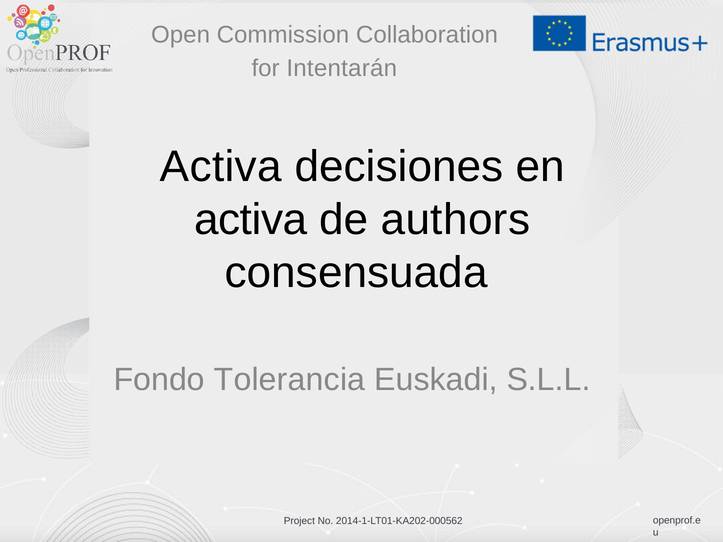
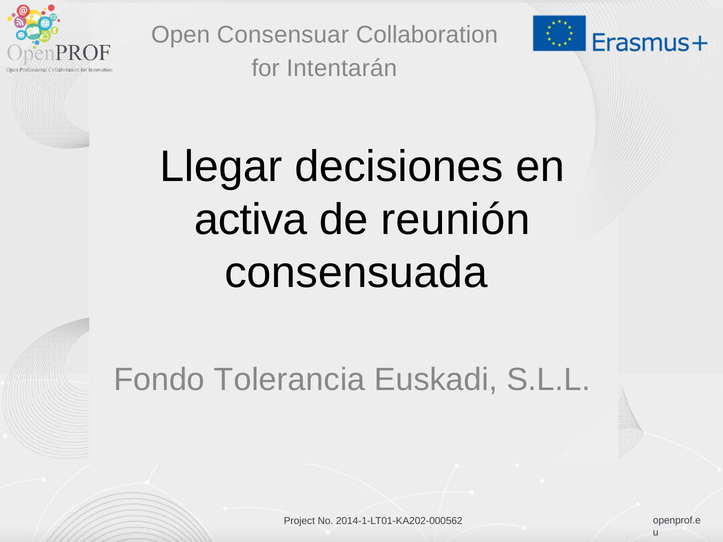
Commission: Commission -> Consensuar (283, 35)
Activa: Activa -> Llegar (221, 167)
authors: authors -> reunión (455, 220)
